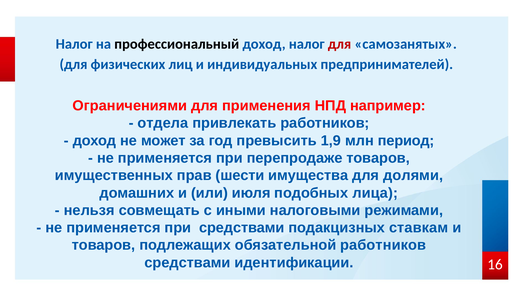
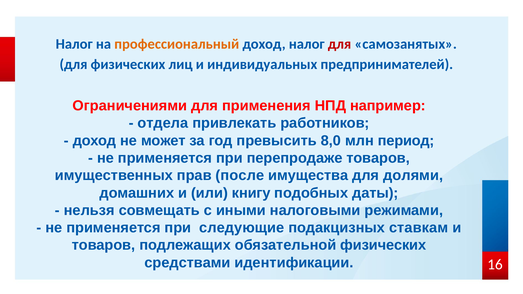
профессиональный colour: black -> orange (177, 44)
1,9: 1,9 -> 8,0 (331, 141)
шести: шести -> после (240, 176)
июля: июля -> книгу (251, 193)
лица: лица -> даты (375, 193)
при средствами: средствами -> следующие (242, 228)
обязательной работников: работников -> физических (383, 245)
